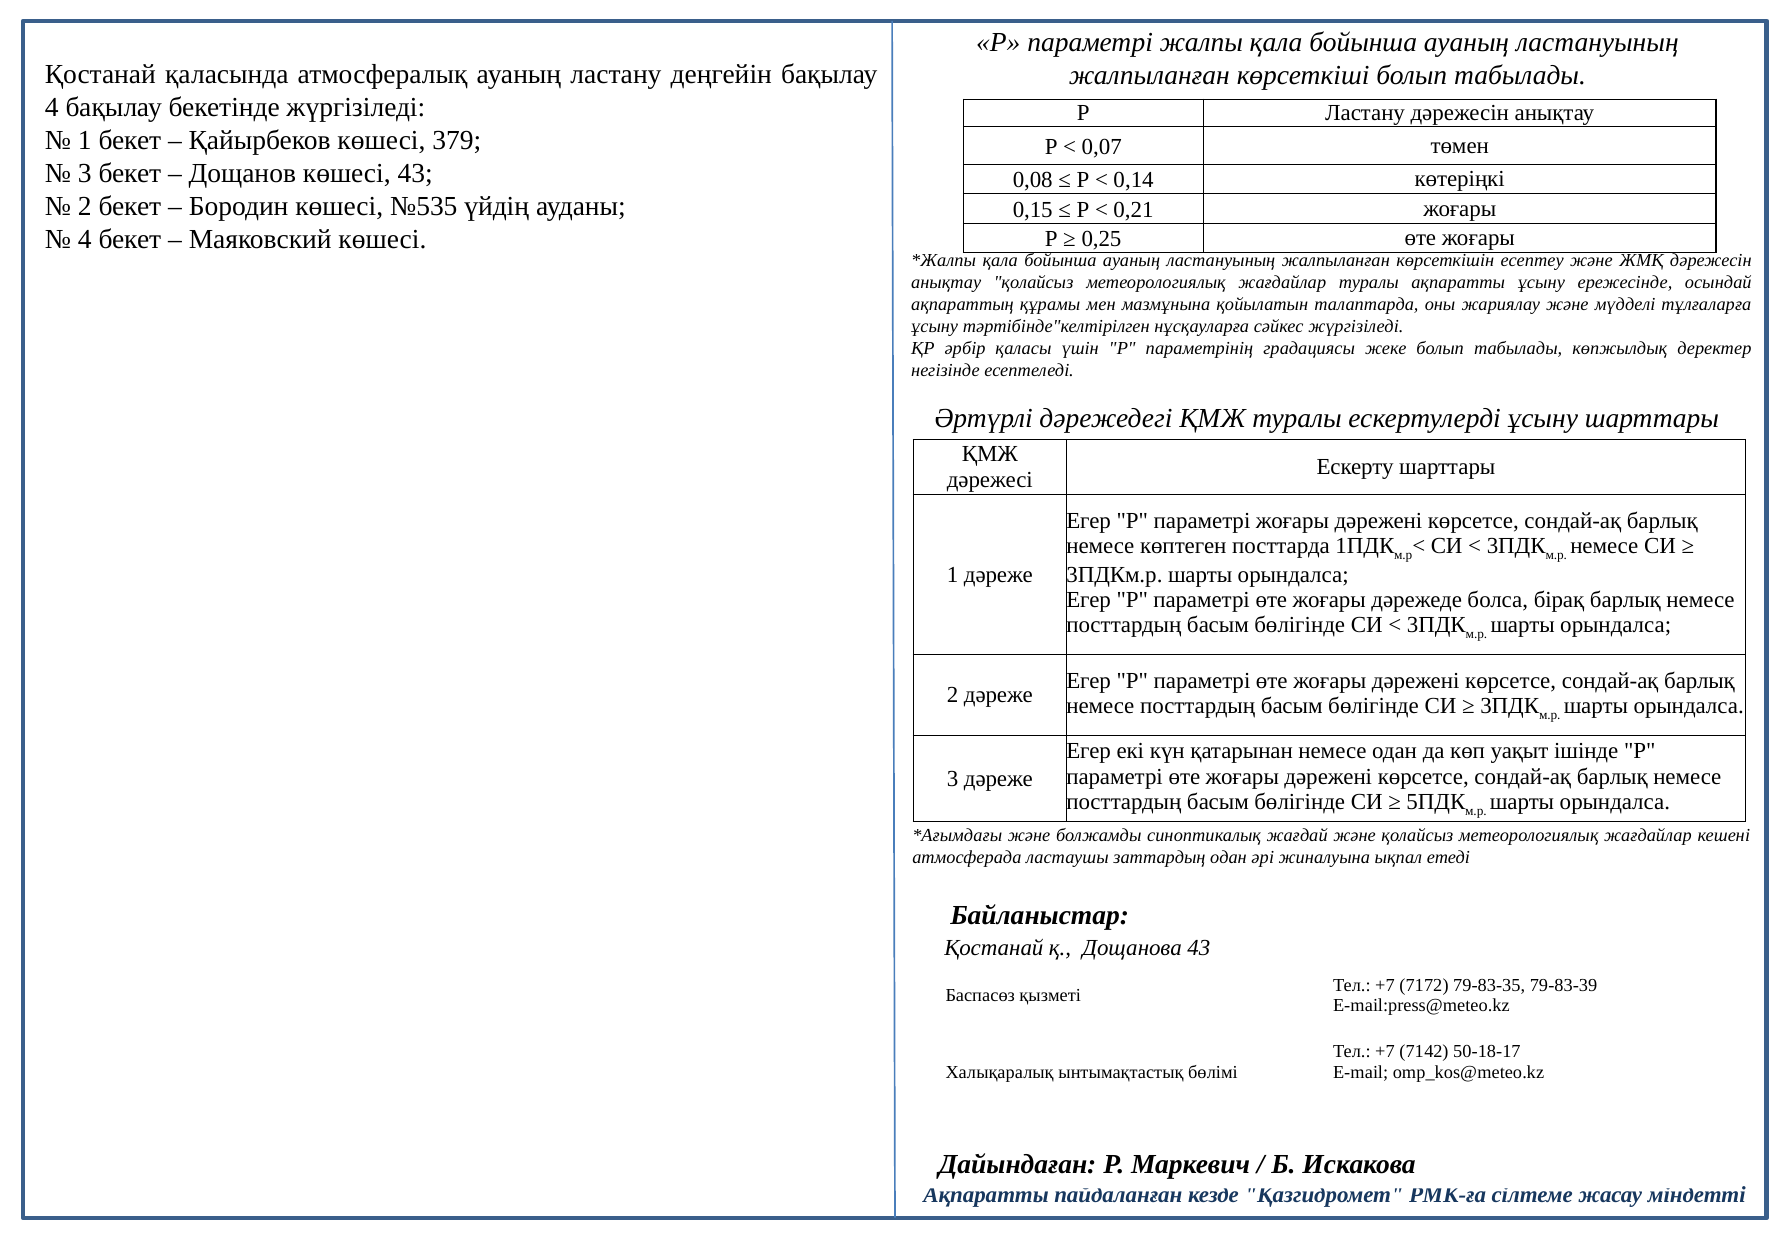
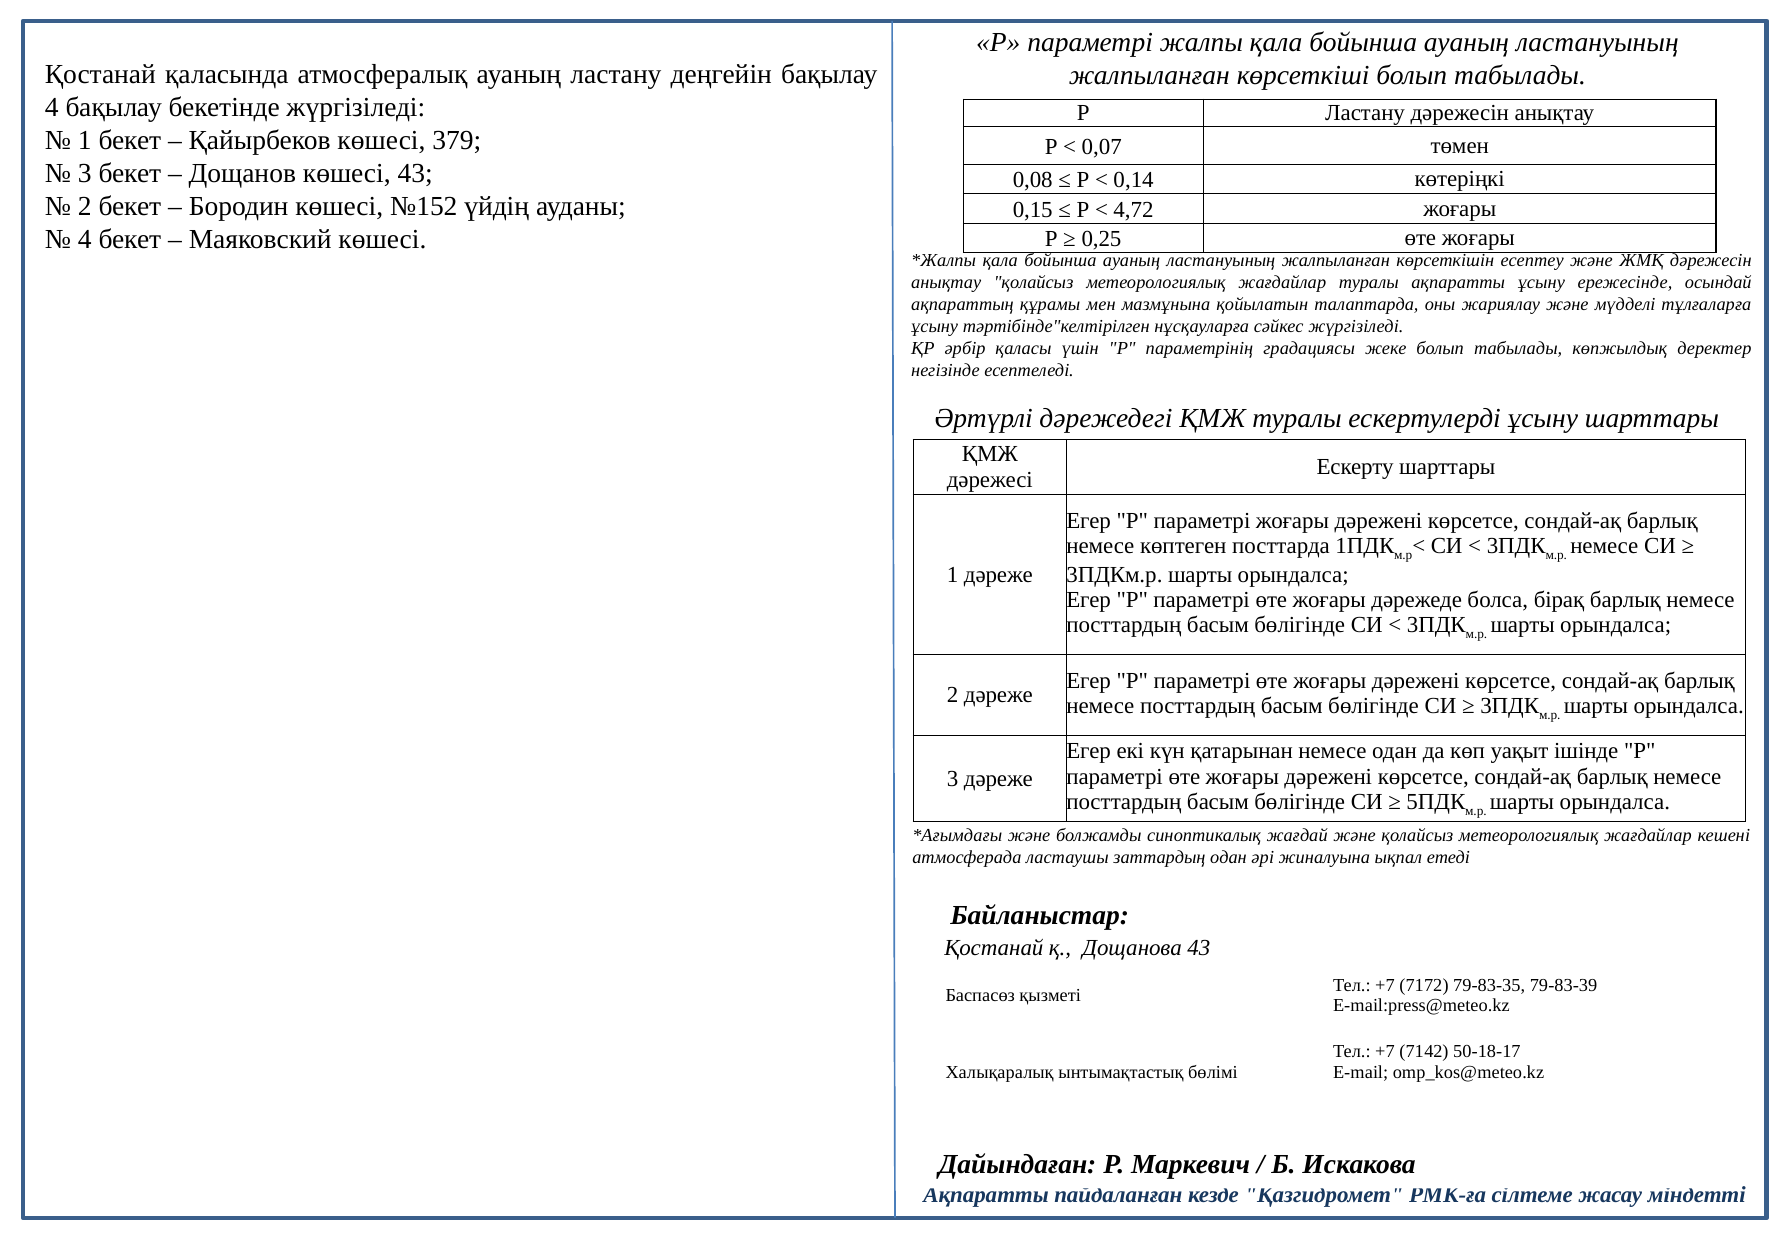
№535: №535 -> №152 (424, 207)
0,21: 0,21 -> 4,72 (1134, 210)
